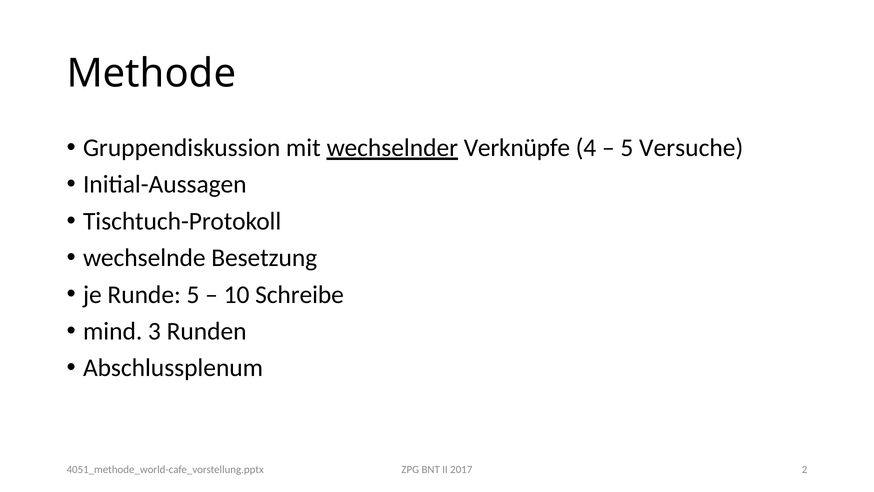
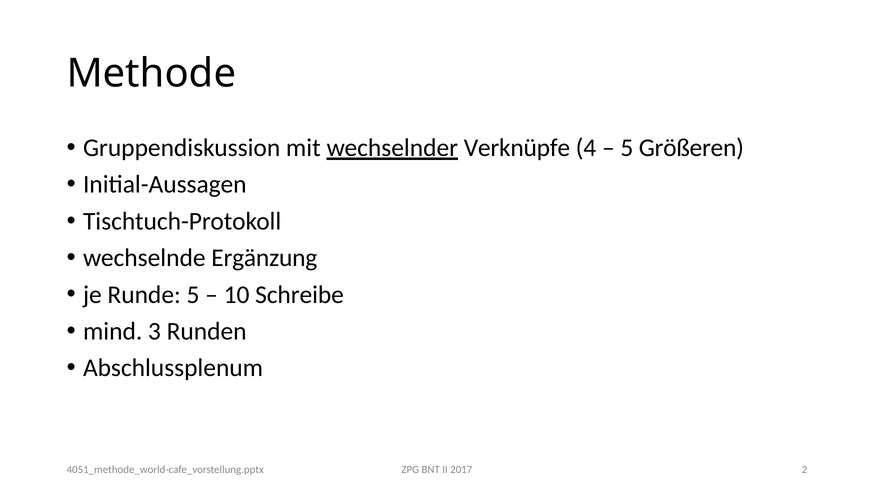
Versuche: Versuche -> Größeren (691, 148)
Besetzung: Besetzung -> Ergänzung (264, 258)
